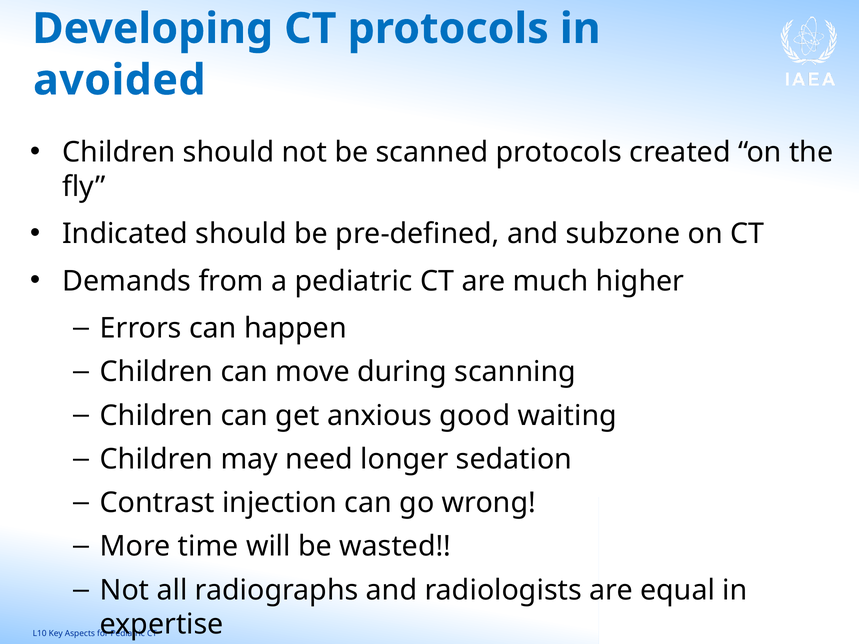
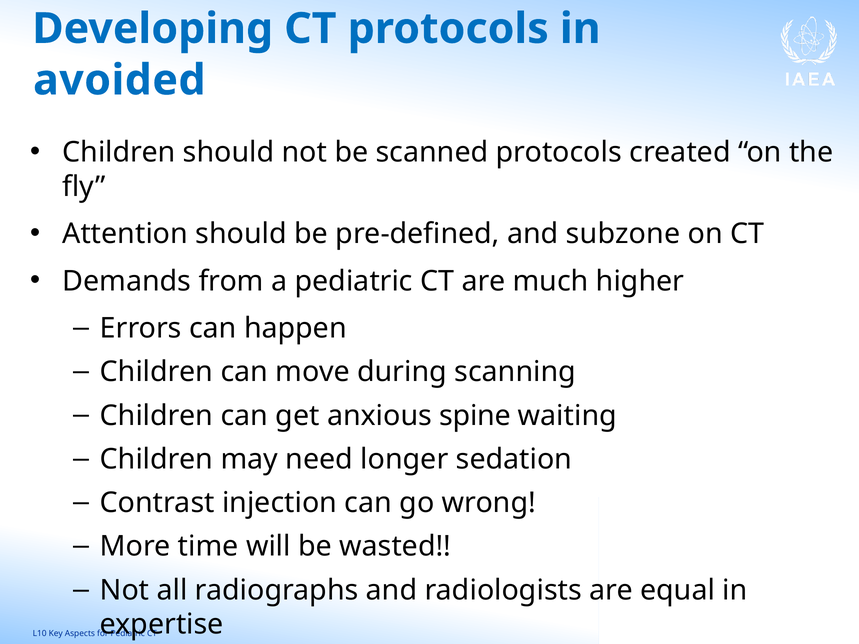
Indicated: Indicated -> Attention (125, 234)
good: good -> spine (475, 416)
